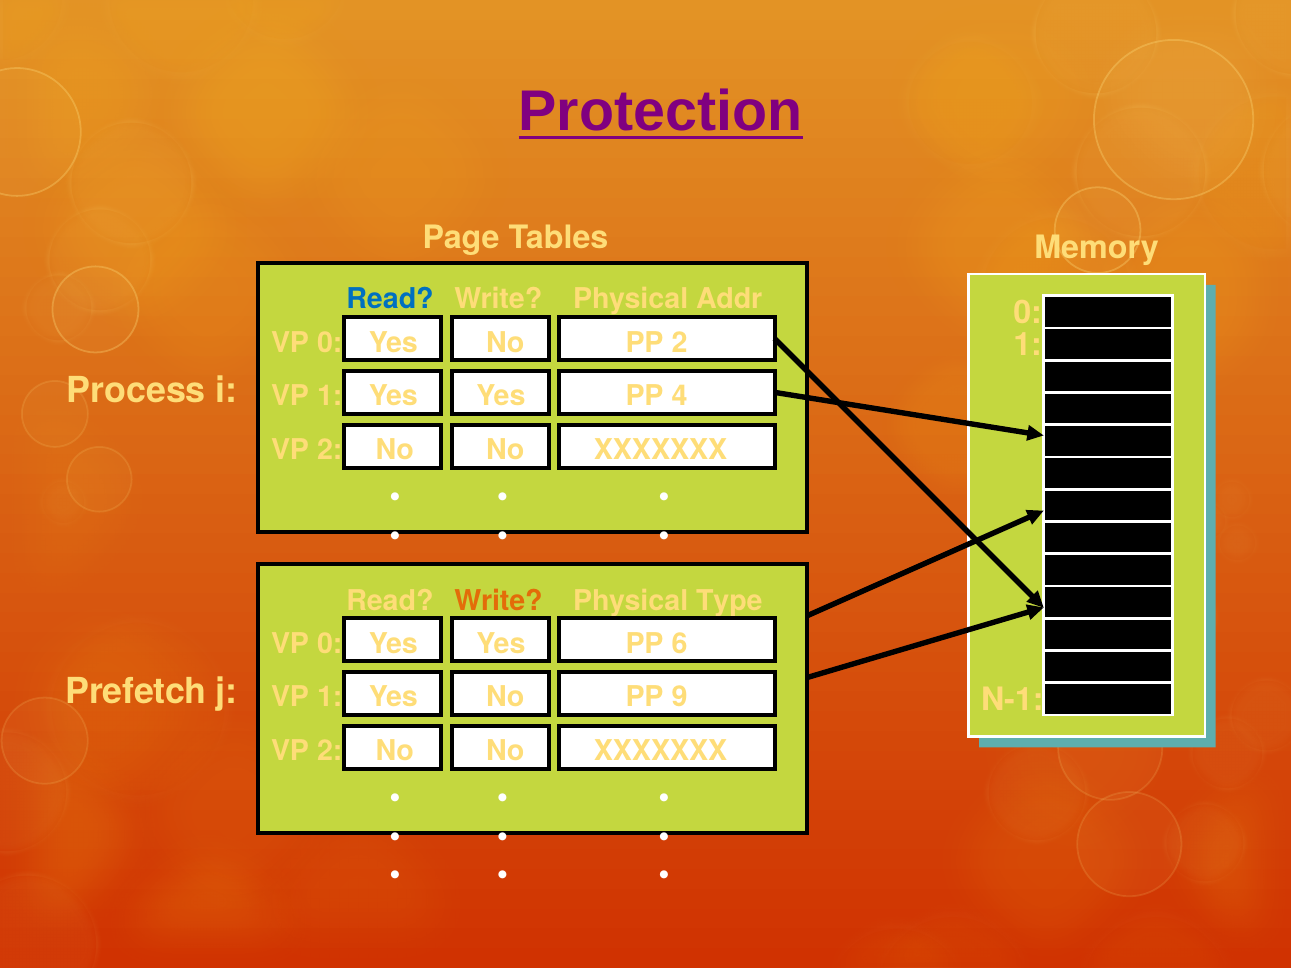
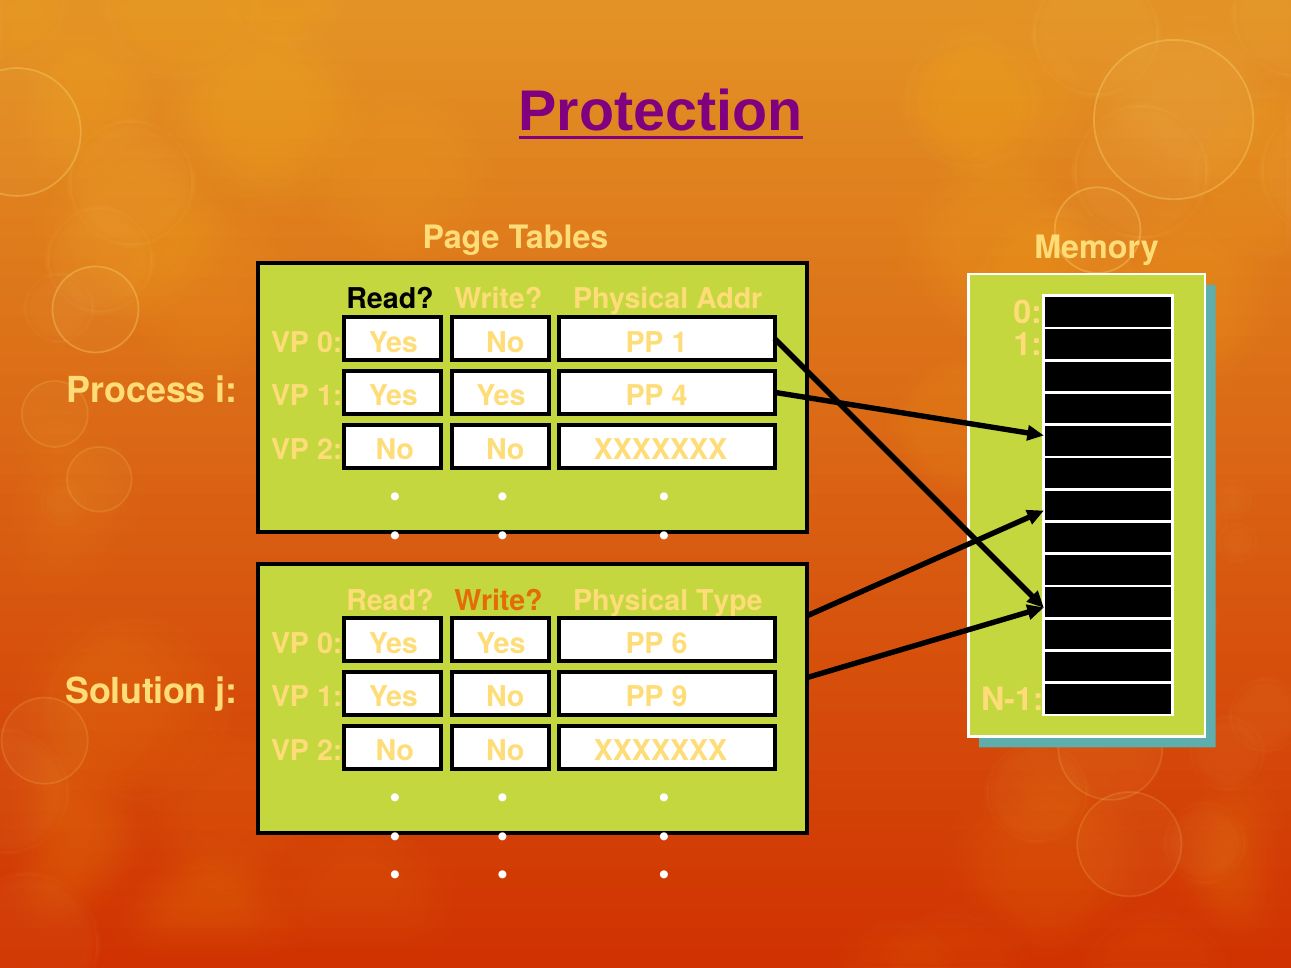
Read colour: blue -> black (390, 300)
PP 2: 2 -> 1 (680, 343)
Prefetch: Prefetch -> Solution (136, 692)
